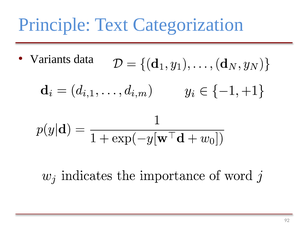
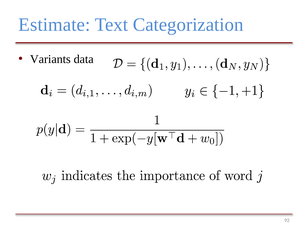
Principle: Principle -> Estimate (54, 25)
